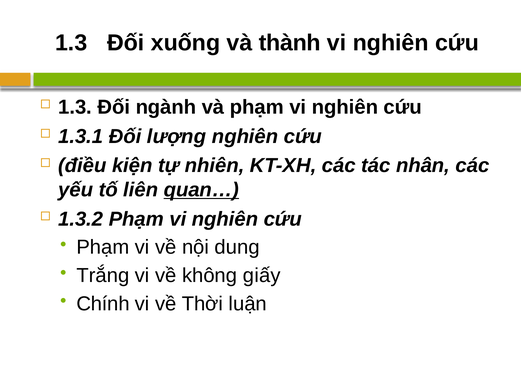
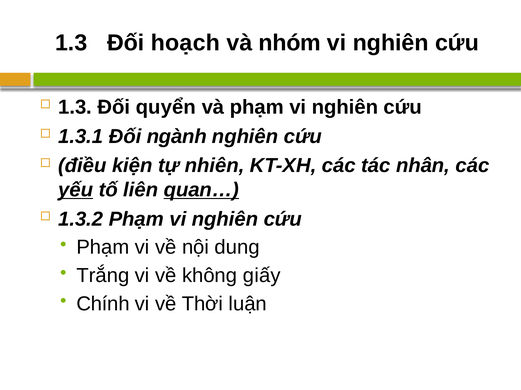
xuống: xuống -> hoạch (185, 43)
thành: thành -> nhóm (290, 43)
ngành: ngành -> quyển (166, 107)
lượng: lượng -> ngành (177, 137)
yếu underline: none -> present (76, 190)
